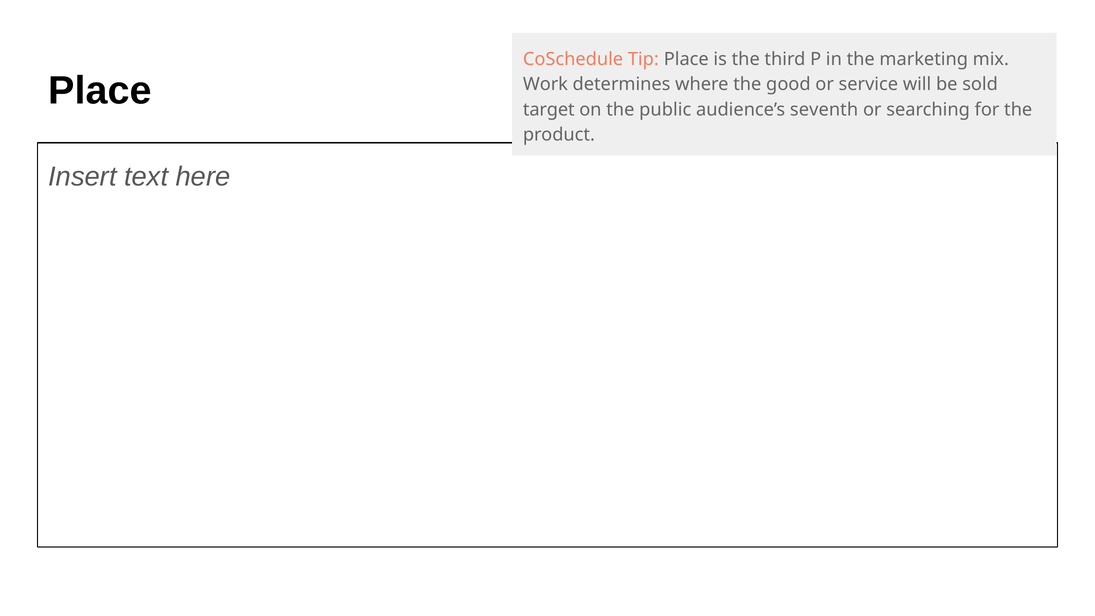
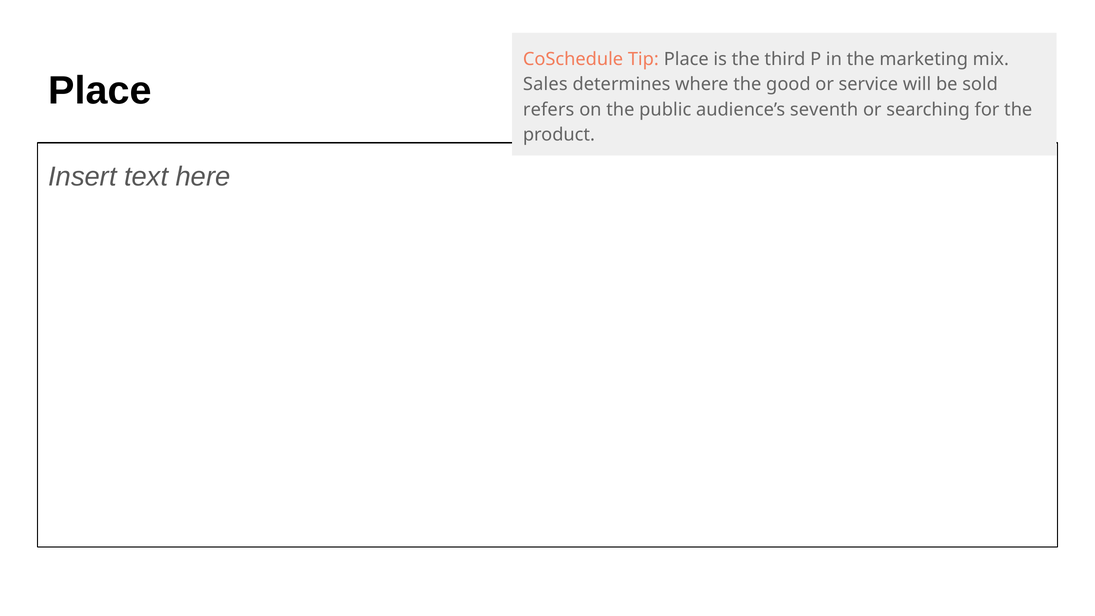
Work: Work -> Sales (545, 84)
target: target -> refers (549, 110)
